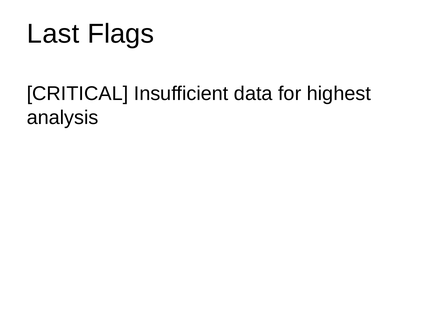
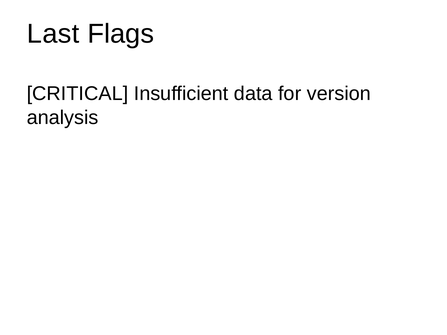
highest: highest -> version (339, 94)
